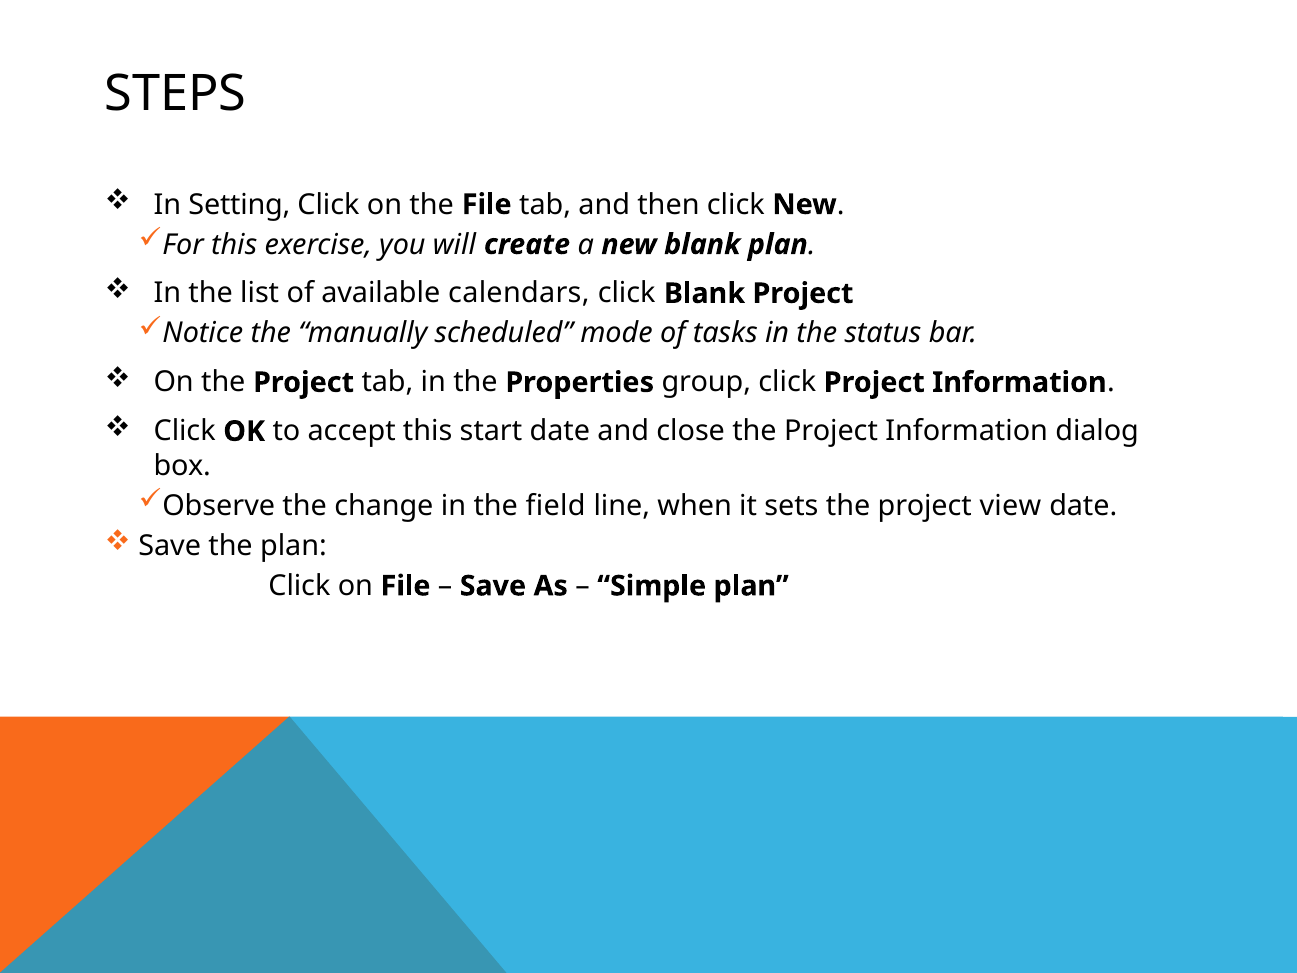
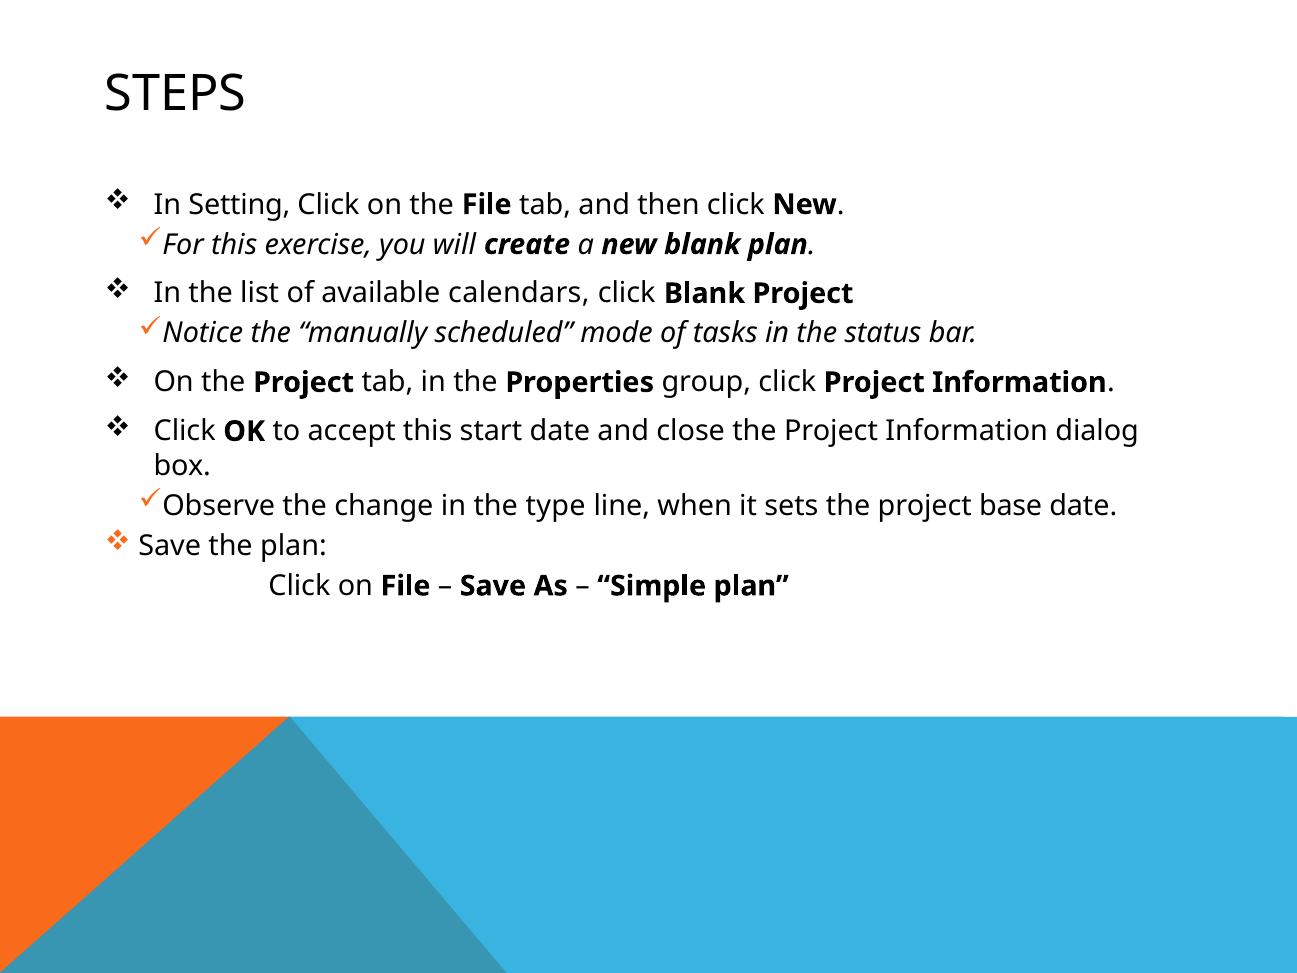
field: field -> type (556, 506)
view: view -> base (1011, 506)
